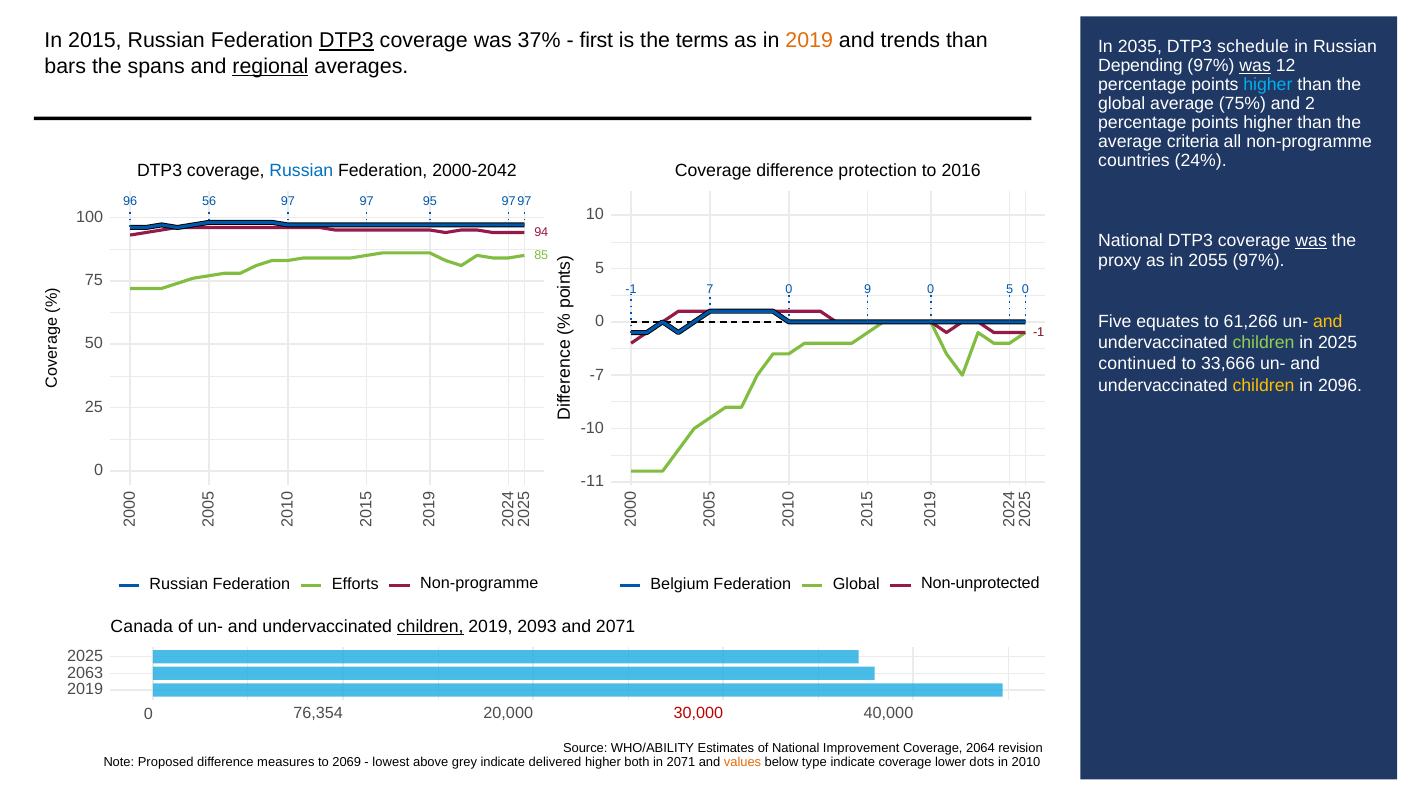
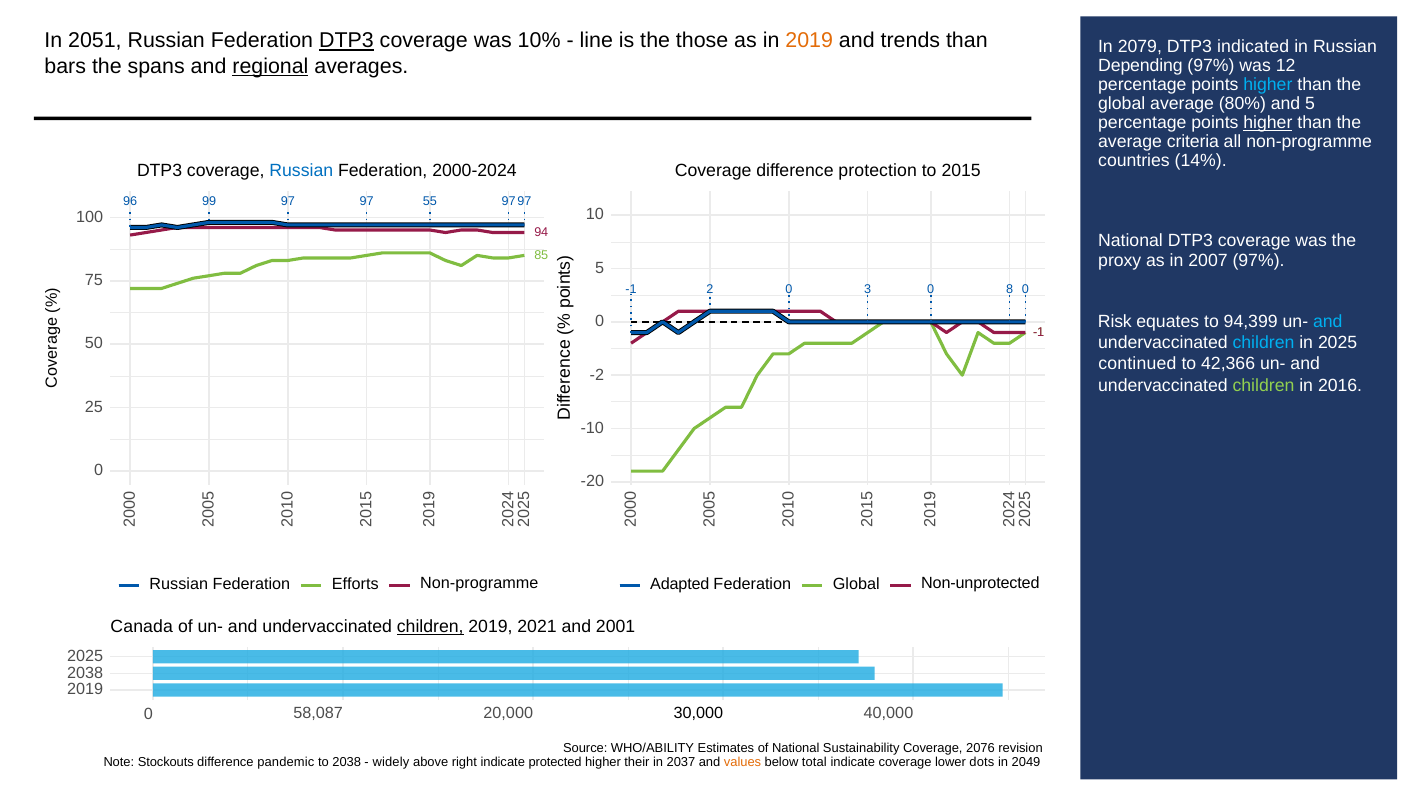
2015: 2015 -> 2051 (95, 41)
37%: 37% -> 10% (539, 41)
first: first -> line (596, 41)
terms: terms -> those (702, 41)
2035: 2035 -> 2079 (1140, 47)
schedule: schedule -> indicated (1253, 47)
was underline: present -> none (1255, 66)
75%: 75% -> 80% (1242, 104)
and 2: 2 -> 5 (1310, 104)
higher underline: none -> present (1268, 123)
24%: 24% -> 14% (1201, 161)
2000-2042: 2000-2042 -> 2000-2024 (475, 171)
2016: 2016 -> 2015 (961, 171)
56: 56 -> 99 (209, 201)
95: 95 -> 55 (430, 201)
was underline: present -> none (1311, 241)
2055: 2055 -> 2007 (1208, 260)
-1 7: 7 -> 2 (710, 289)
0 9: 9 -> 3 (868, 289)
5: 5 -> 8 (1010, 289)
Five: Five -> Risk (1115, 322)
61,266: 61,266 -> 94,399 (1251, 322)
and colour: yellow -> light blue (1328, 322)
children colour: light green -> light blue (1264, 343)
33,666: 33,666 -> 42,366 (1228, 364)
-7: -7 -> -2 (597, 375)
children colour: yellow -> light green (1264, 385)
2096: 2096 -> 2016 (1340, 385)
-11: -11 -> -20 (592, 481)
Belgium: Belgium -> Adapted (680, 585)
2093: 2093 -> 2021 (537, 627)
and 2071: 2071 -> 2001 (616, 627)
2063: 2063 -> 2038 (85, 673)
76,354: 76,354 -> 58,087 (318, 713)
30,000 colour: red -> black (698, 713)
Improvement: Improvement -> Sustainability (861, 748)
2064: 2064 -> 2076 (981, 748)
Proposed: Proposed -> Stockouts (166, 762)
measures: measures -> pandemic (286, 762)
to 2069: 2069 -> 2038 (347, 762)
lowest: lowest -> widely (391, 762)
grey: grey -> right (464, 762)
delivered: delivered -> protected (555, 762)
both: both -> their (637, 762)
in 2071: 2071 -> 2037 (681, 762)
type: type -> total (814, 762)
2010: 2010 -> 2049 (1026, 762)
